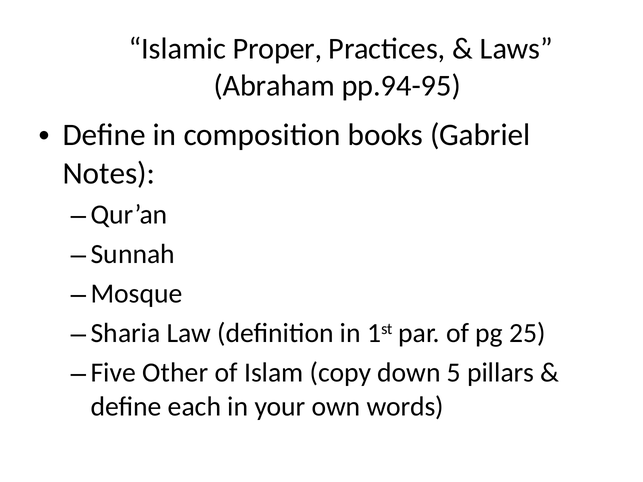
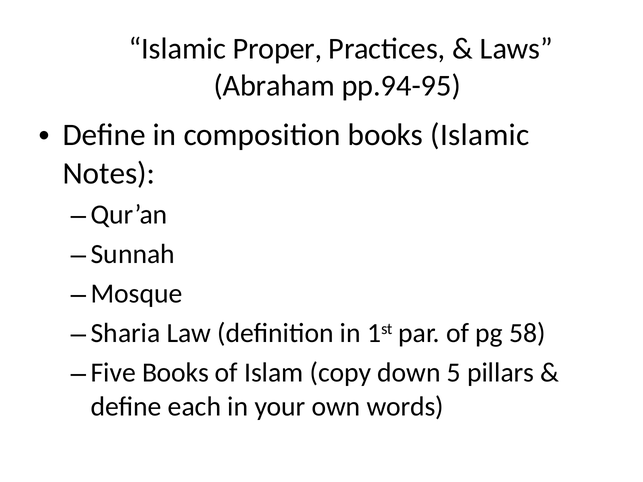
books Gabriel: Gabriel -> Islamic (480, 135)
25: 25 -> 58 (527, 333)
Five Other: Other -> Books (175, 373)
